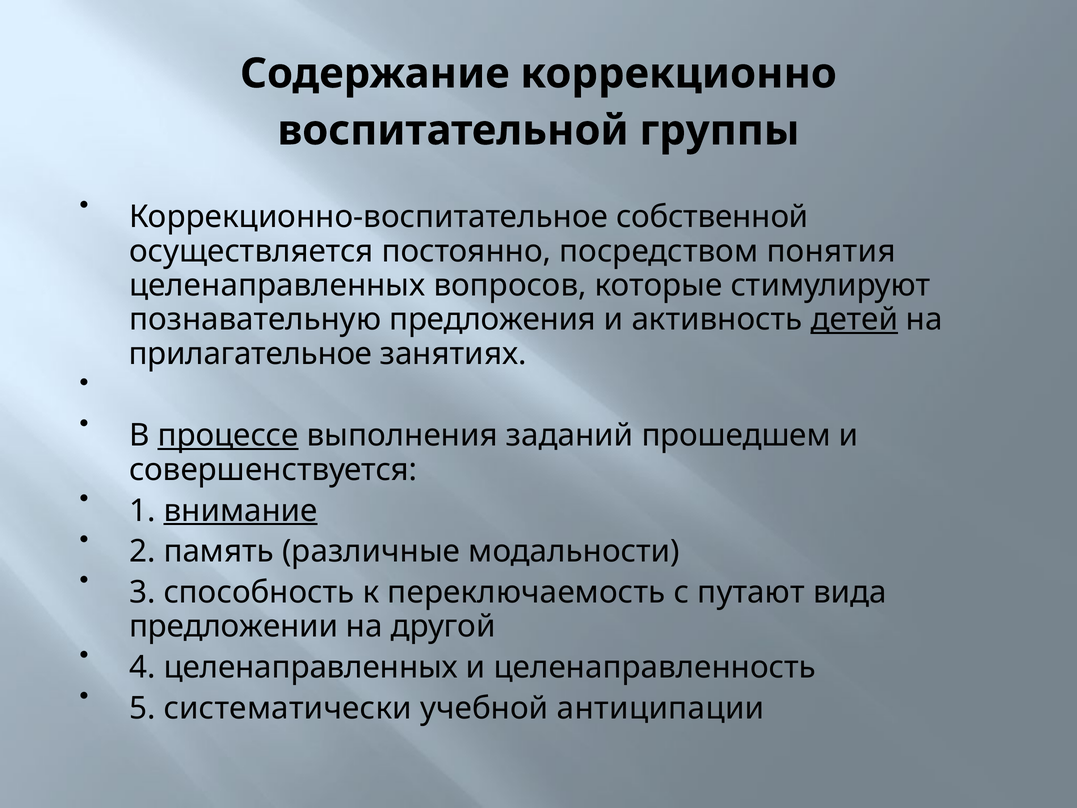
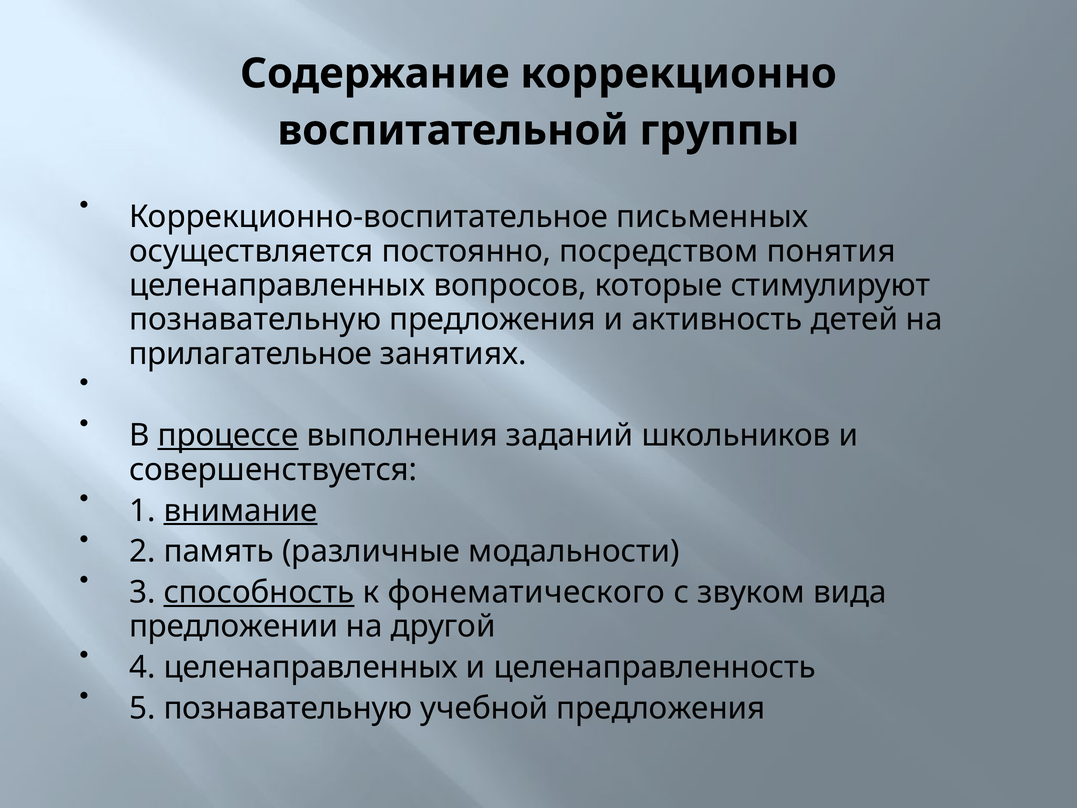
собственной: собственной -> письменных (712, 217)
детей underline: present -> none (854, 320)
прошедшем: прошедшем -> школьников (736, 435)
способность underline: none -> present (259, 592)
переключаемость: переключаемость -> фонематического (526, 592)
путают: путают -> звуком (751, 592)
5 систематически: систематически -> познавательную (288, 708)
учебной антиципации: антиципации -> предложения (661, 708)
